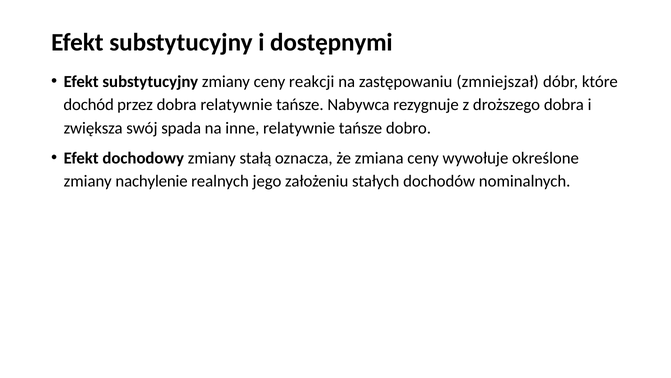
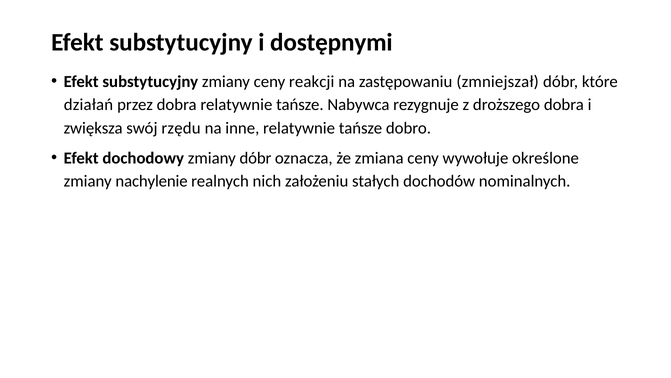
dochód: dochód -> działań (88, 105)
spada: spada -> rzędu (181, 128)
zmiany stałą: stałą -> dóbr (255, 158)
jego: jego -> nich (267, 181)
